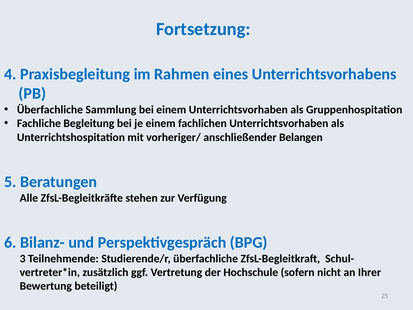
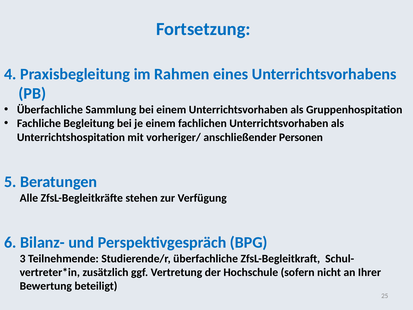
Belangen: Belangen -> Personen (301, 137)
